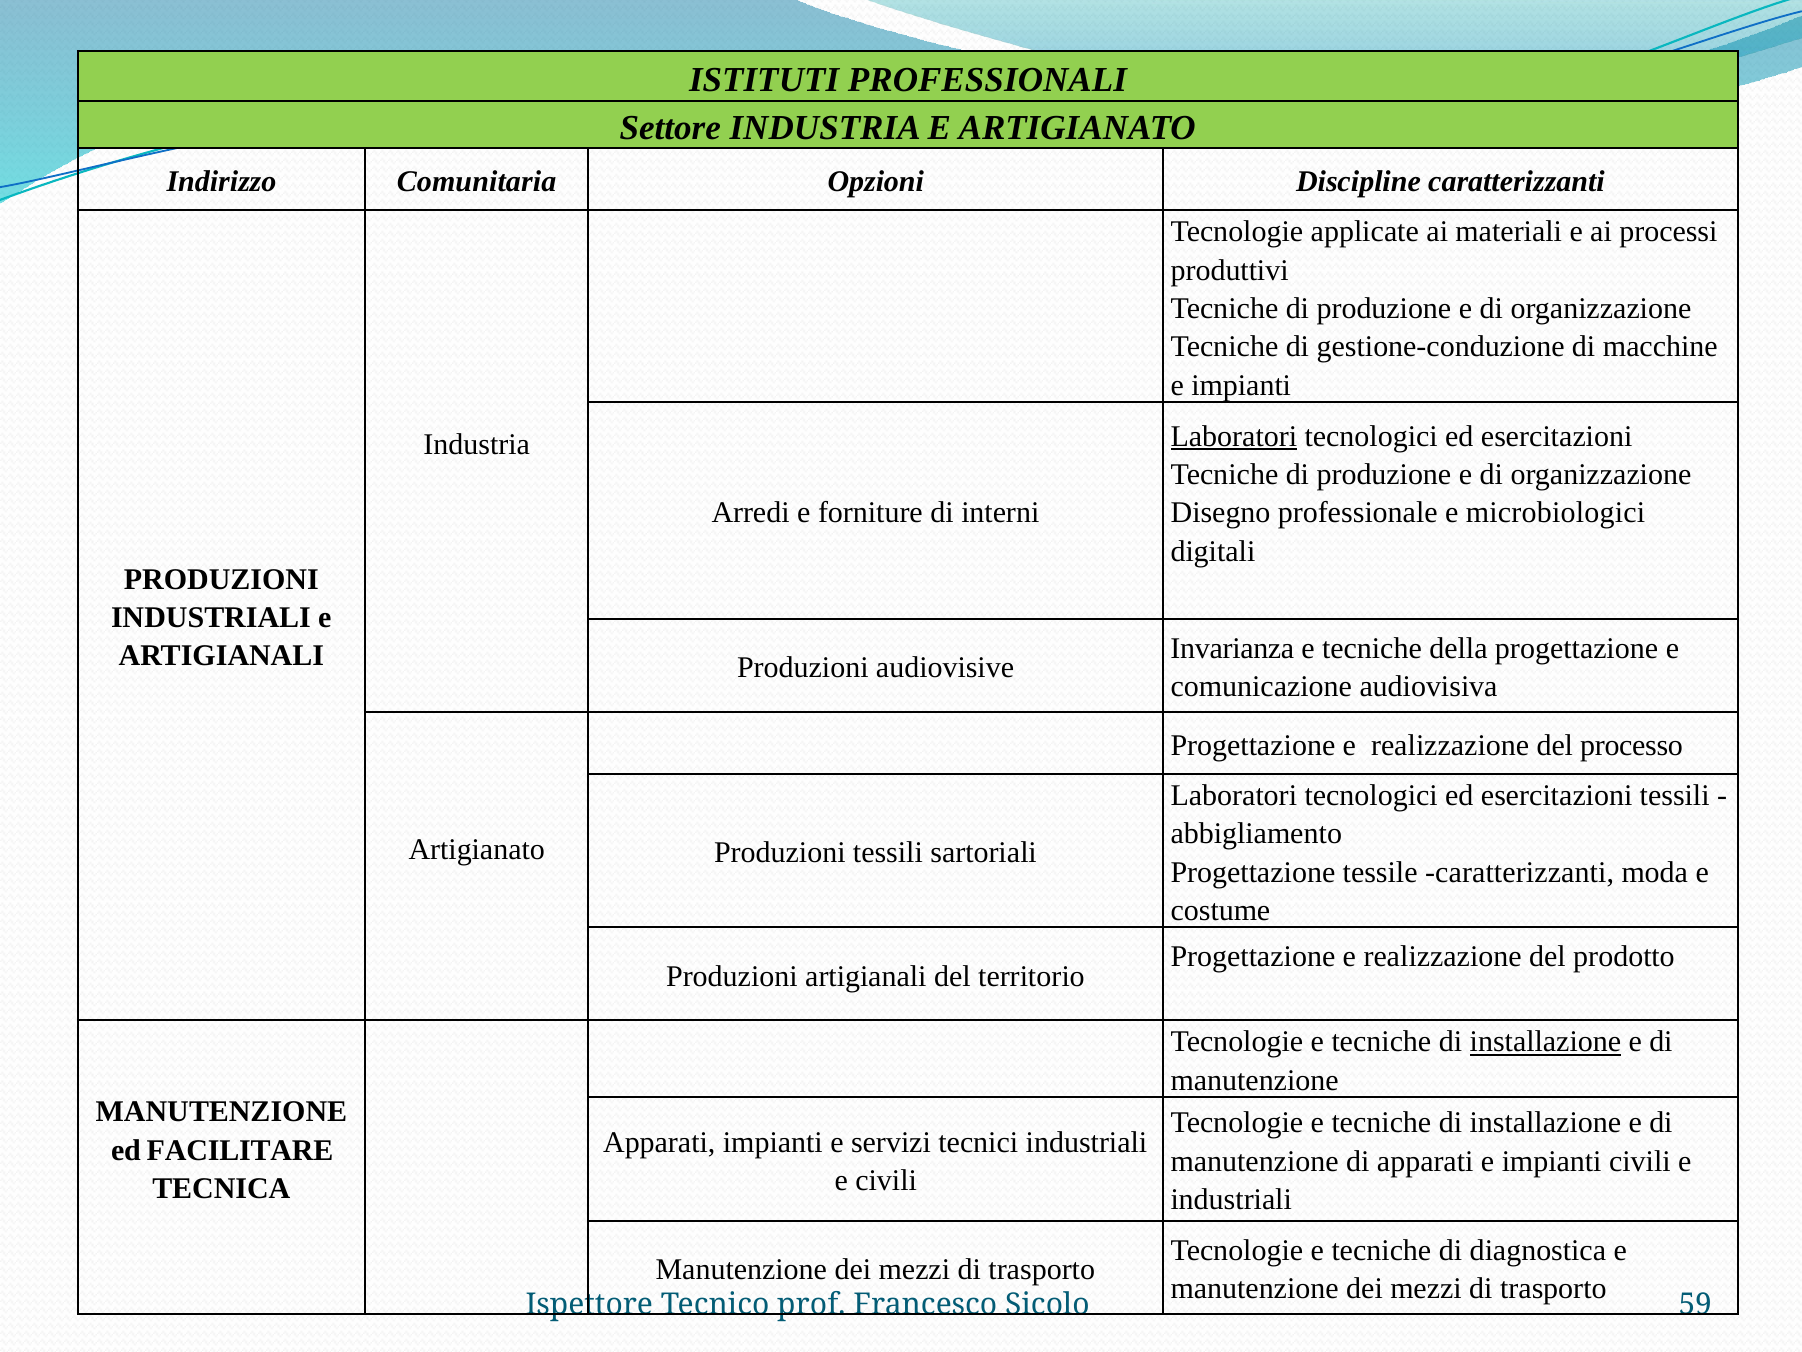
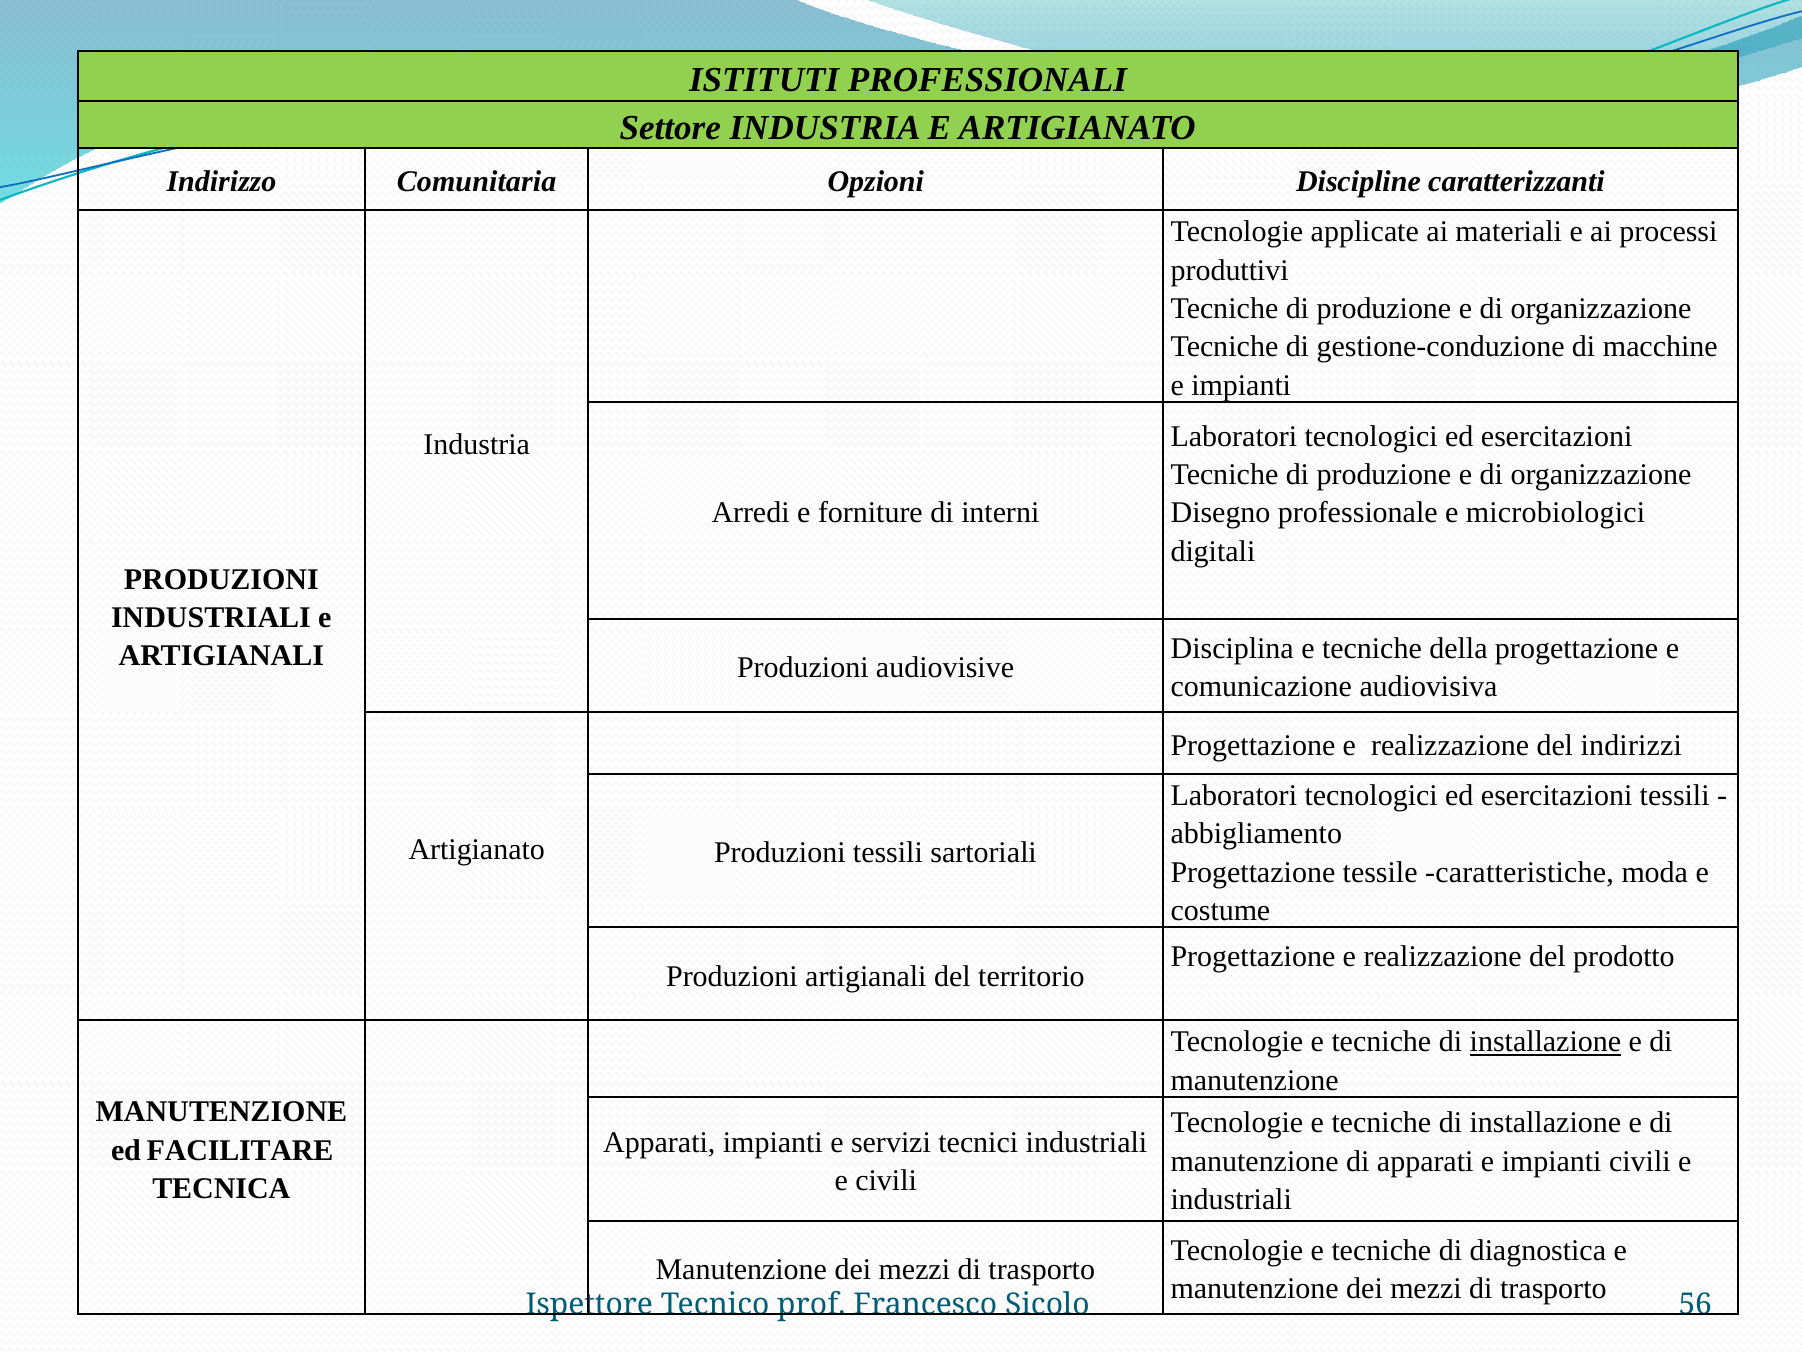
Laboratori underline: present -> none (1234, 436)
Invarianza: Invarianza -> Disciplina (1232, 648)
processo: processo -> indirizzi (1631, 745)
tessile caratterizzanti: caratterizzanti -> caratteristiche (1520, 872)
59: 59 -> 56 (1695, 1304)
